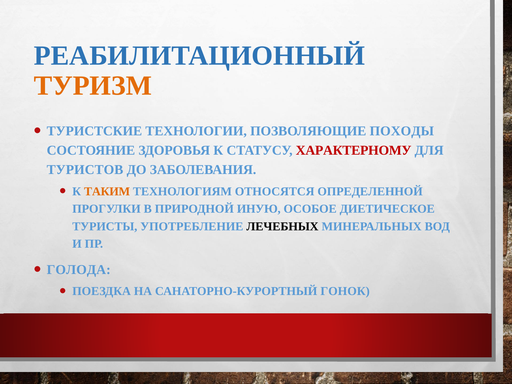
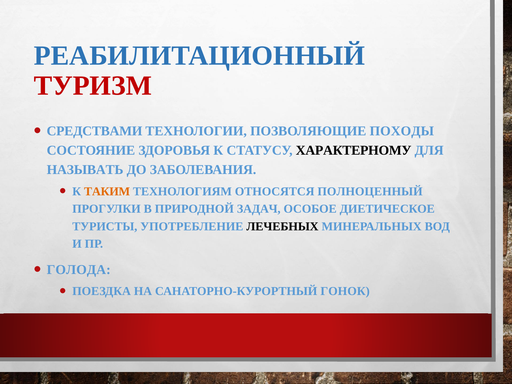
ТУРИЗМ colour: orange -> red (93, 86)
ТУРИСТСКИЕ: ТУРИСТСКИЕ -> СРЕДСТВАМИ (94, 131)
ХАРАКТЕРНОМУ colour: red -> black (354, 150)
ТУРИСТОВ: ТУРИСТОВ -> НАЗЫВАТЬ (85, 170)
ОПРЕДЕЛЕННОЙ: ОПРЕДЕЛЕННОЙ -> ПОЛНОЦЕННЫЙ (370, 192)
ИНУЮ: ИНУЮ -> ЗАДАЧ (259, 209)
